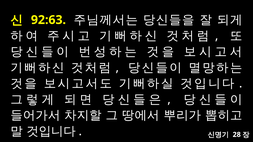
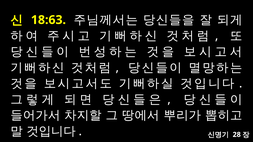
92:63: 92:63 -> 18:63 (48, 20)
